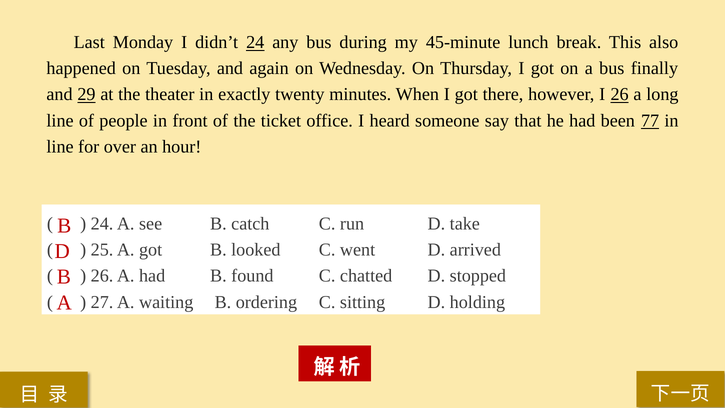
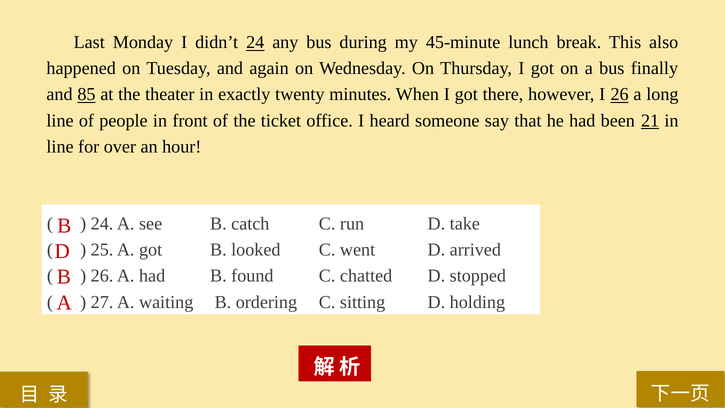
29: 29 -> 85 (86, 94)
77: 77 -> 21 (650, 121)
